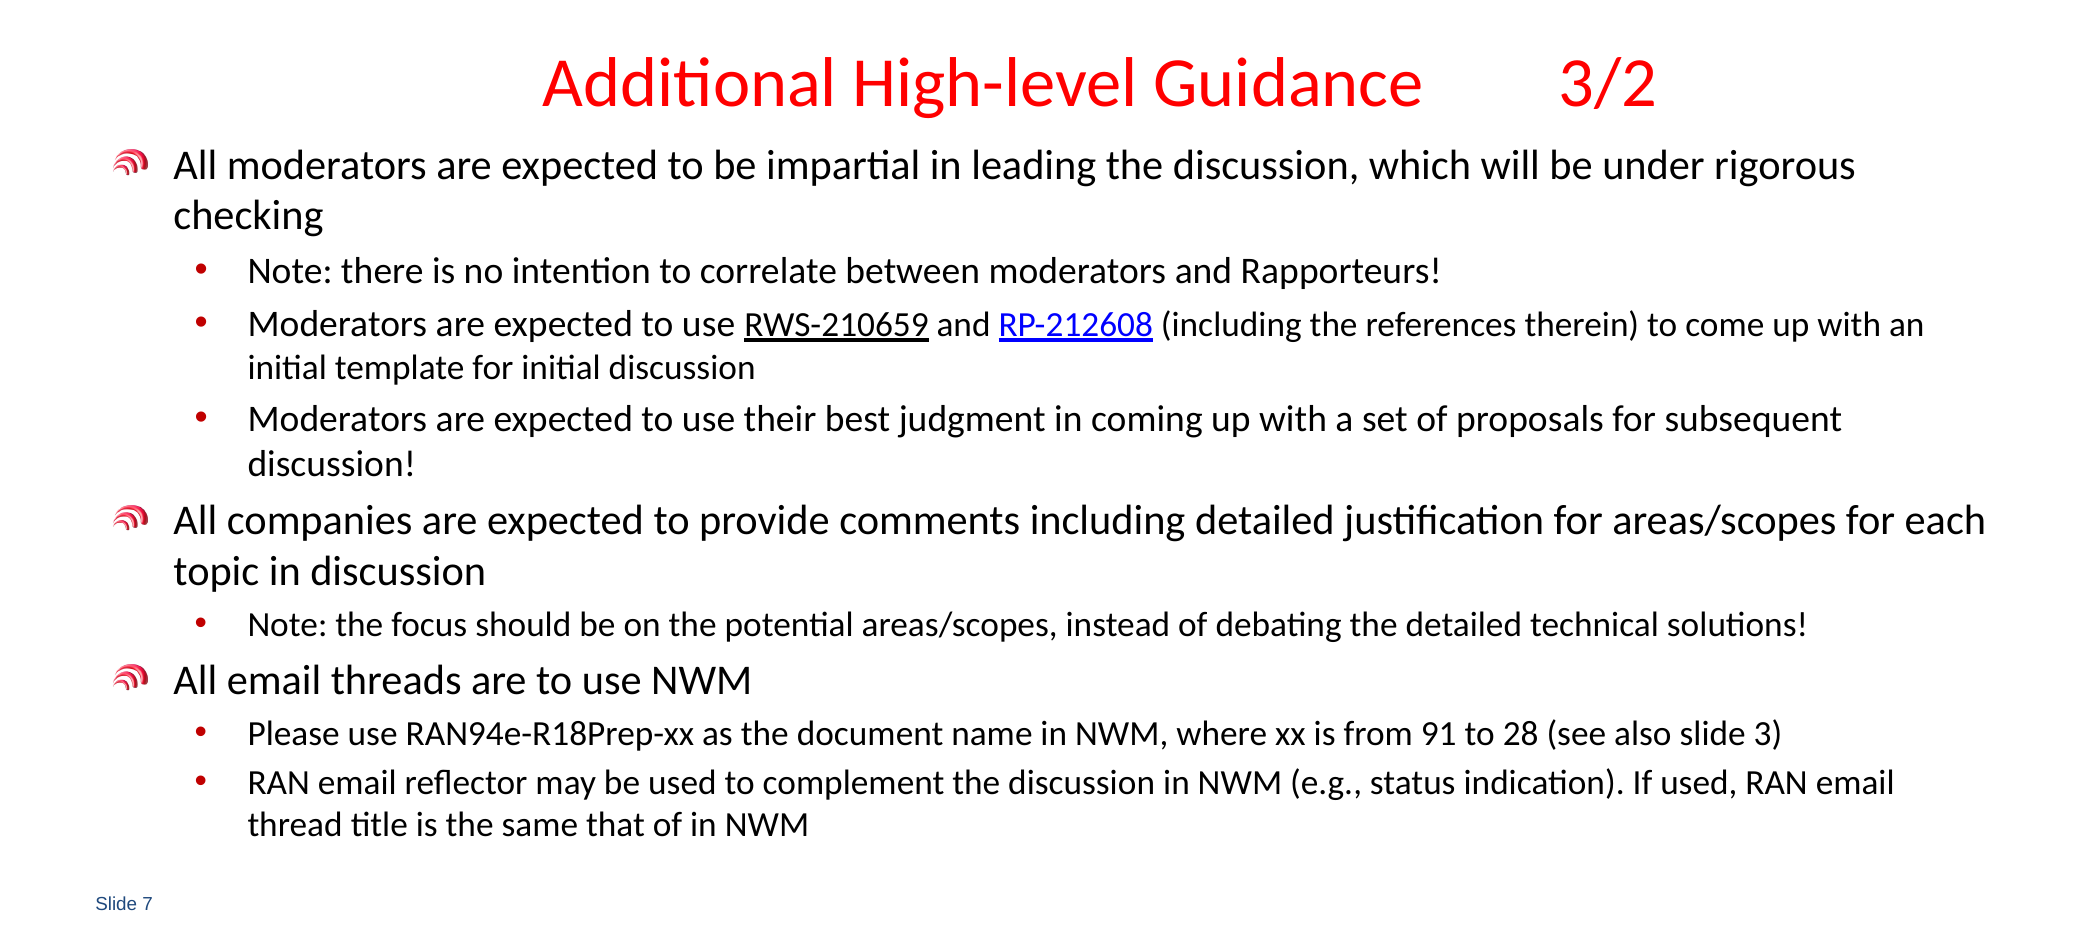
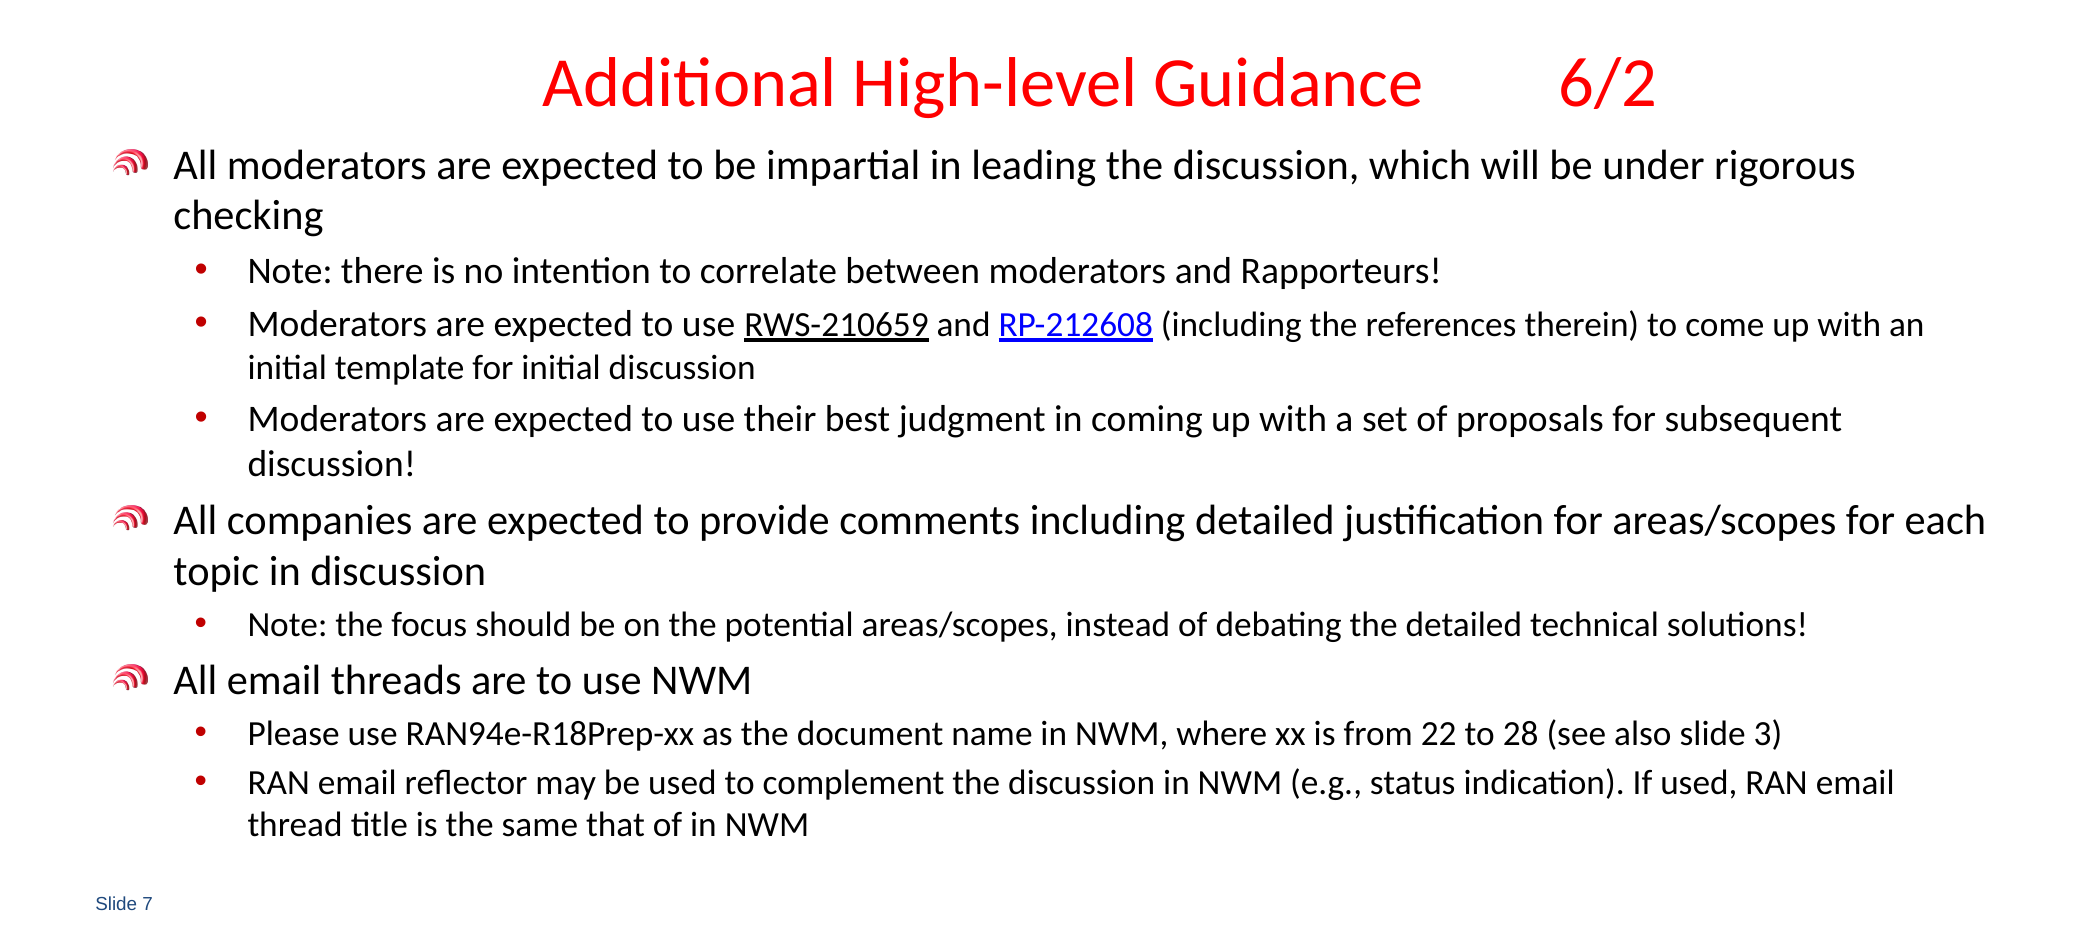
3/2: 3/2 -> 6/2 (1608, 83)
91: 91 -> 22 (1439, 734)
